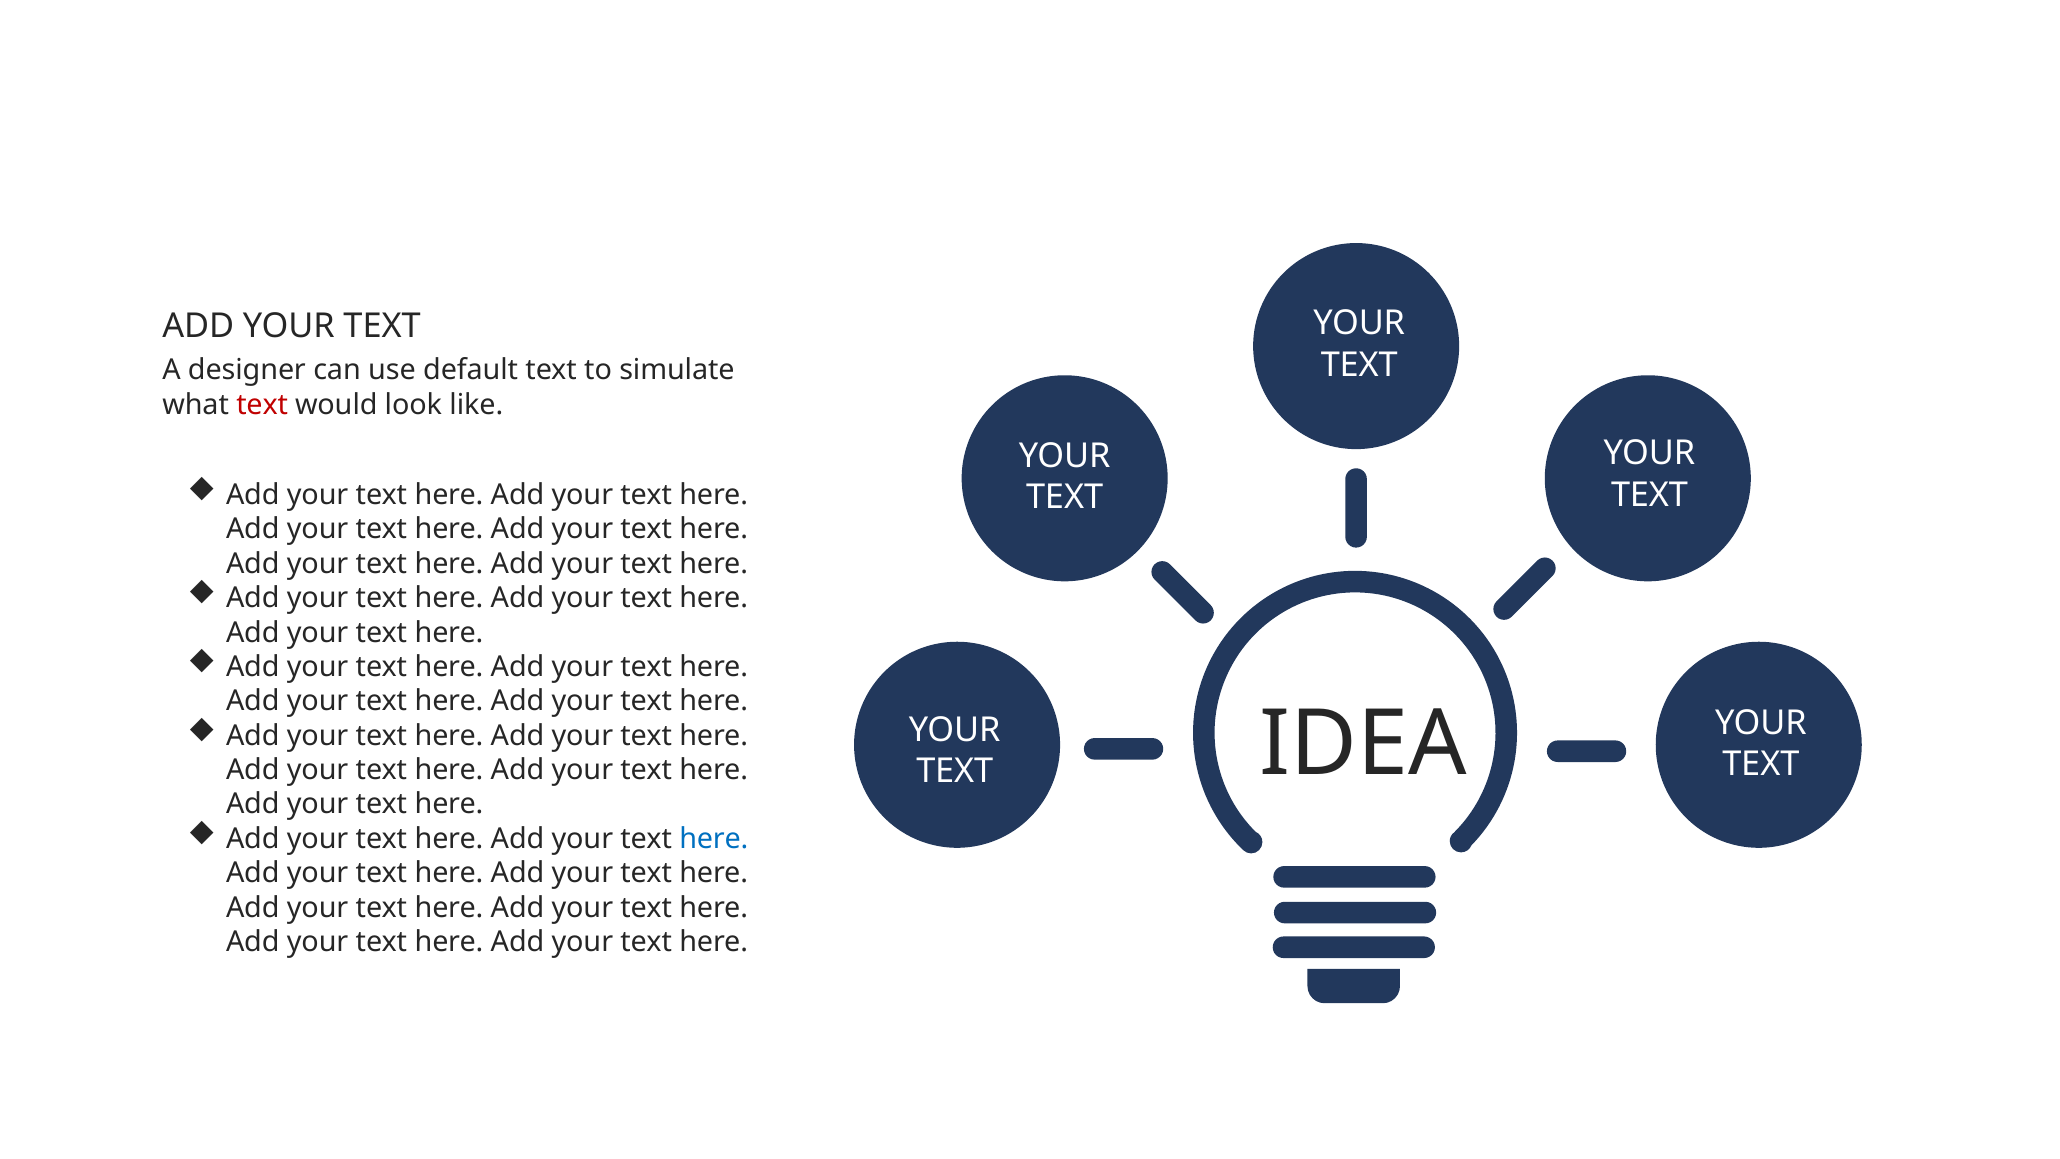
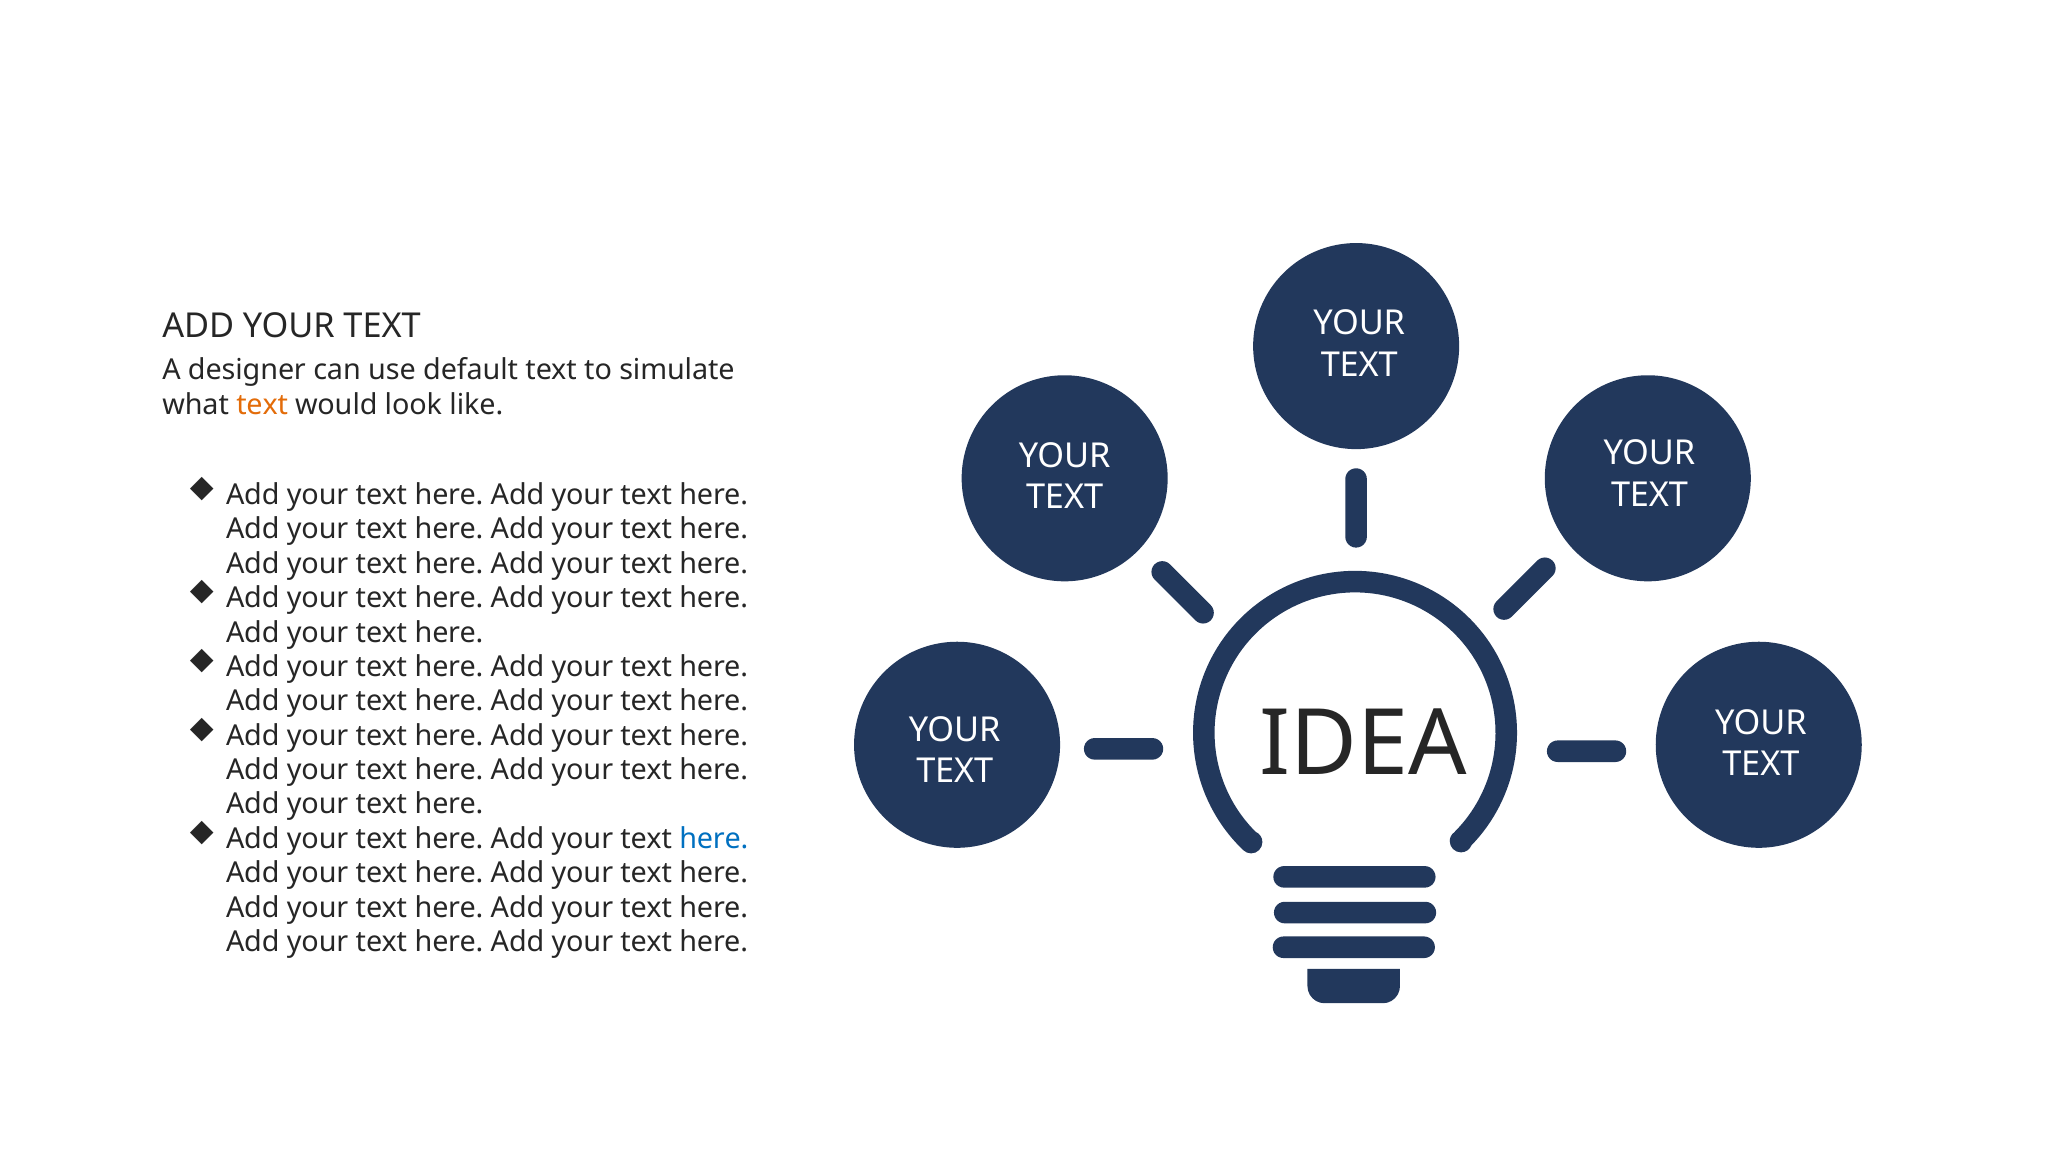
text colour: red -> orange (262, 404)
